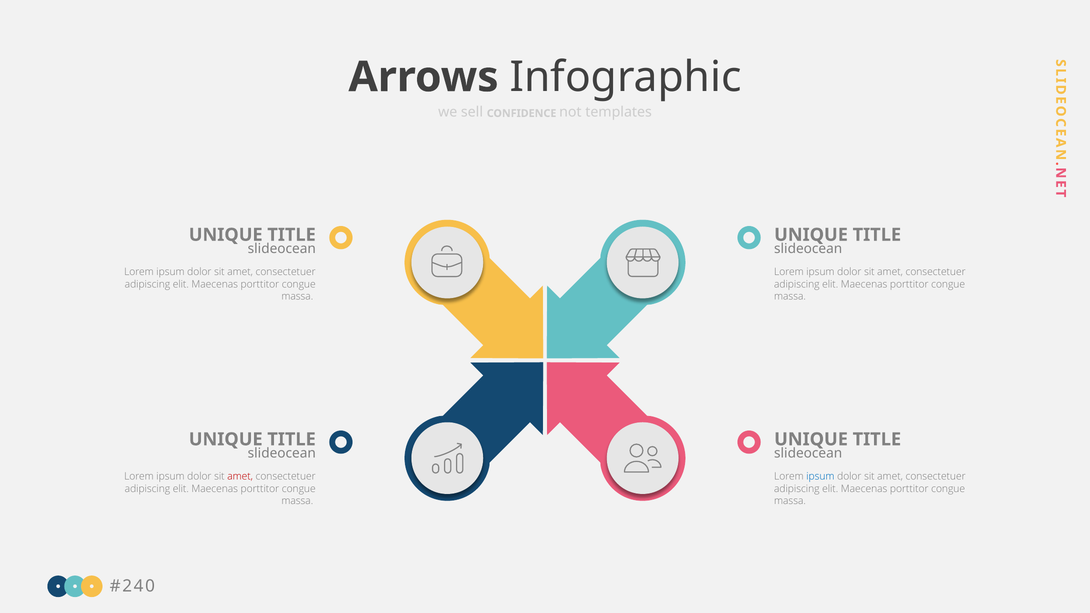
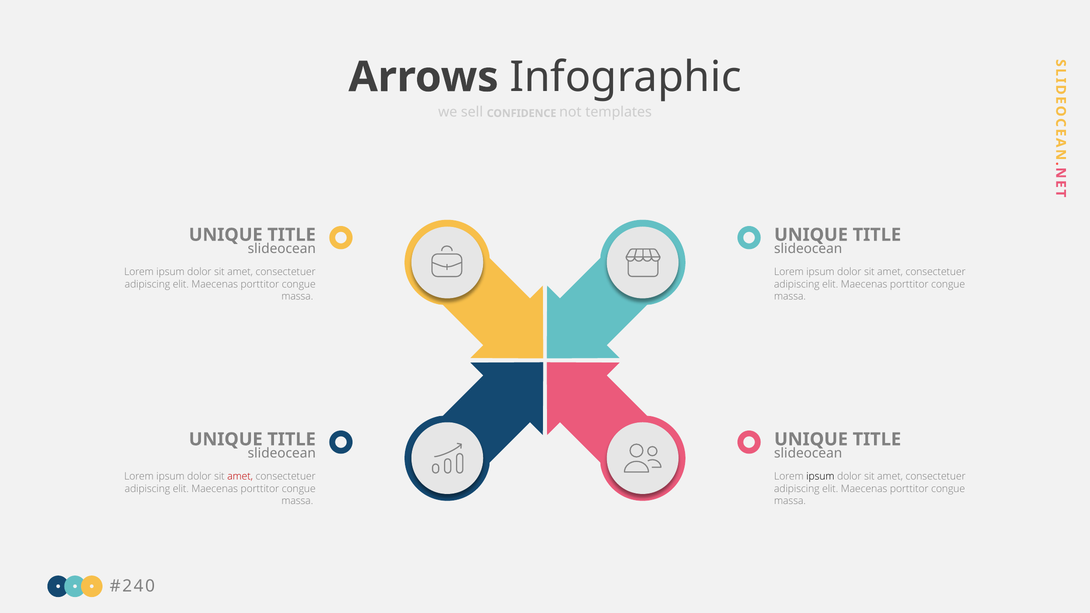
ipsum colour: blue -> black (820, 477)
